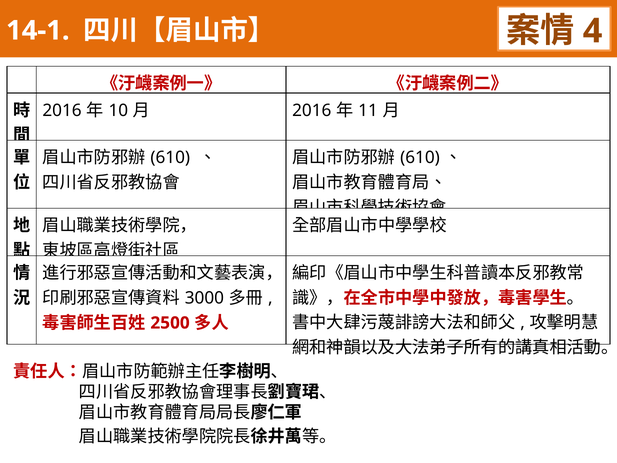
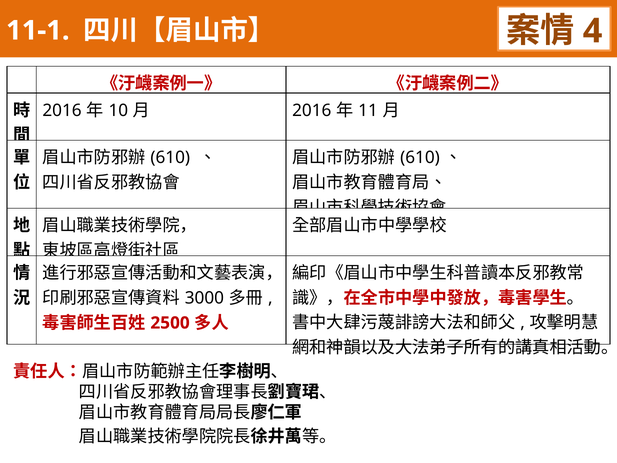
14-1: 14-1 -> 11-1 (38, 31)
